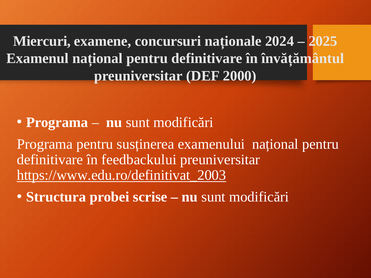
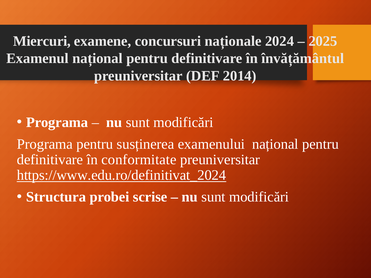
2000: 2000 -> 2014 (240, 76)
feedbackului: feedbackului -> conformitate (139, 160)
https://www.edu.ro/definitivat_2003: https://www.edu.ro/definitivat_2003 -> https://www.edu.ro/definitivat_2024 (121, 175)
